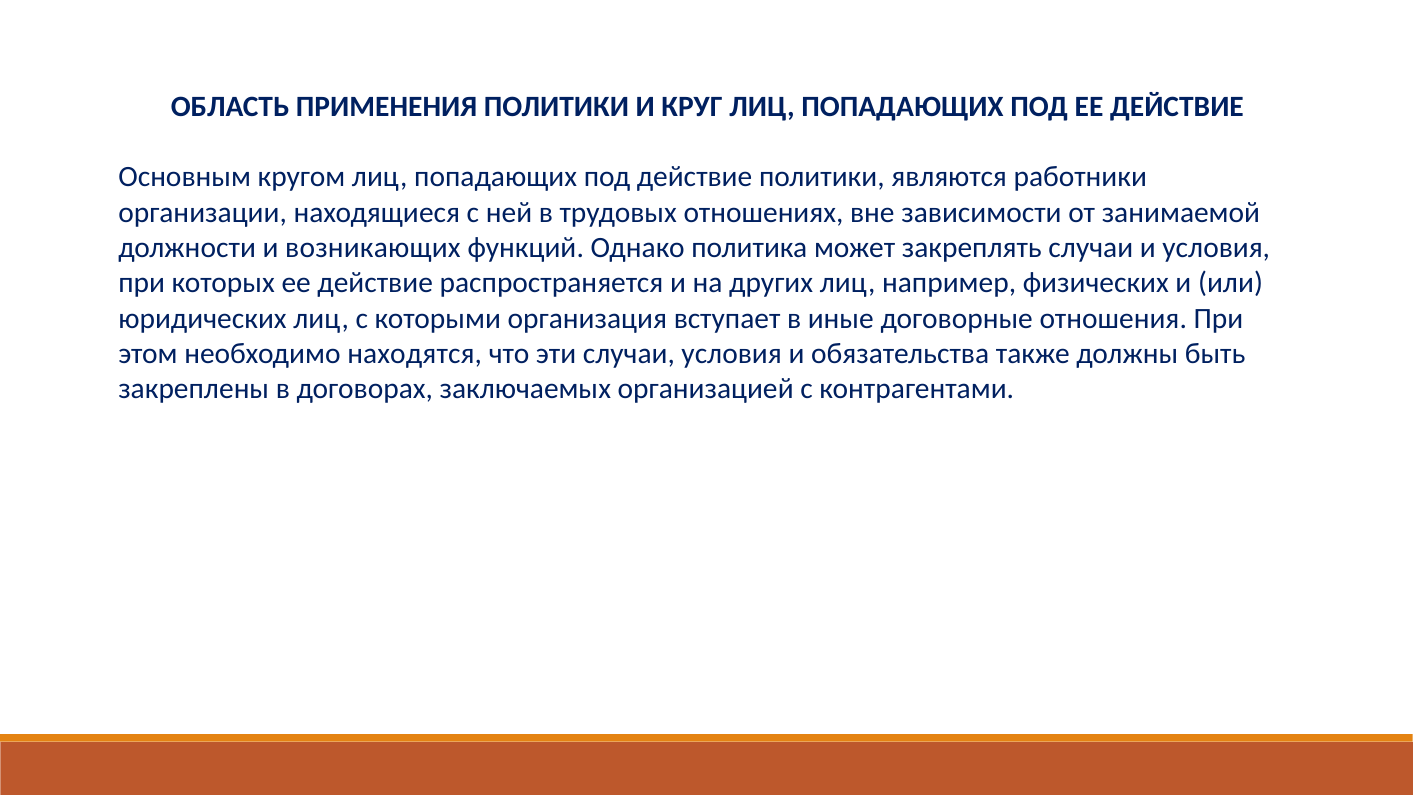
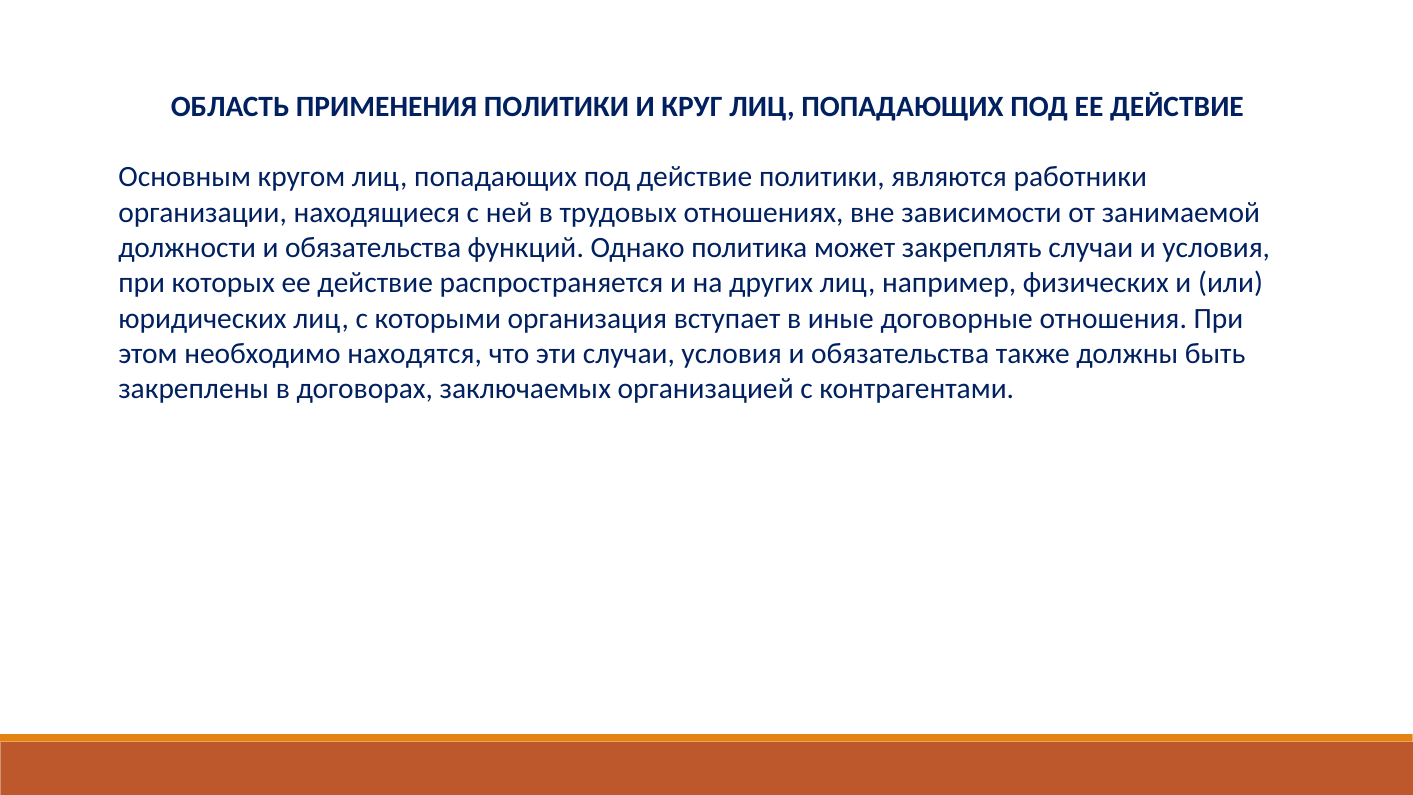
должности и возникающих: возникающих -> обязательства (373, 248)
